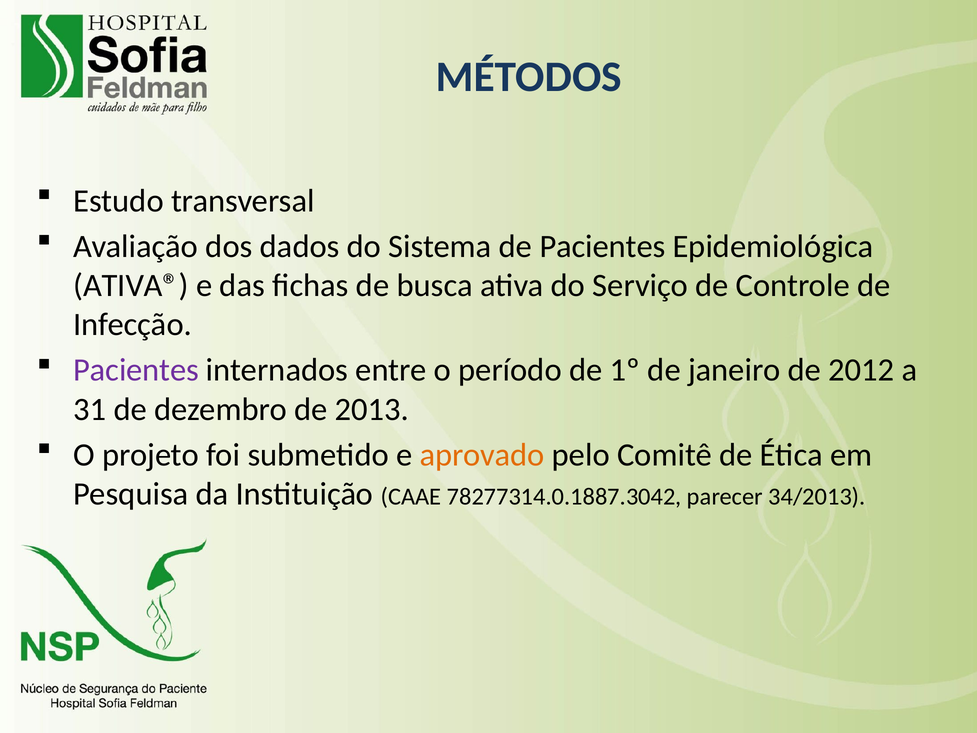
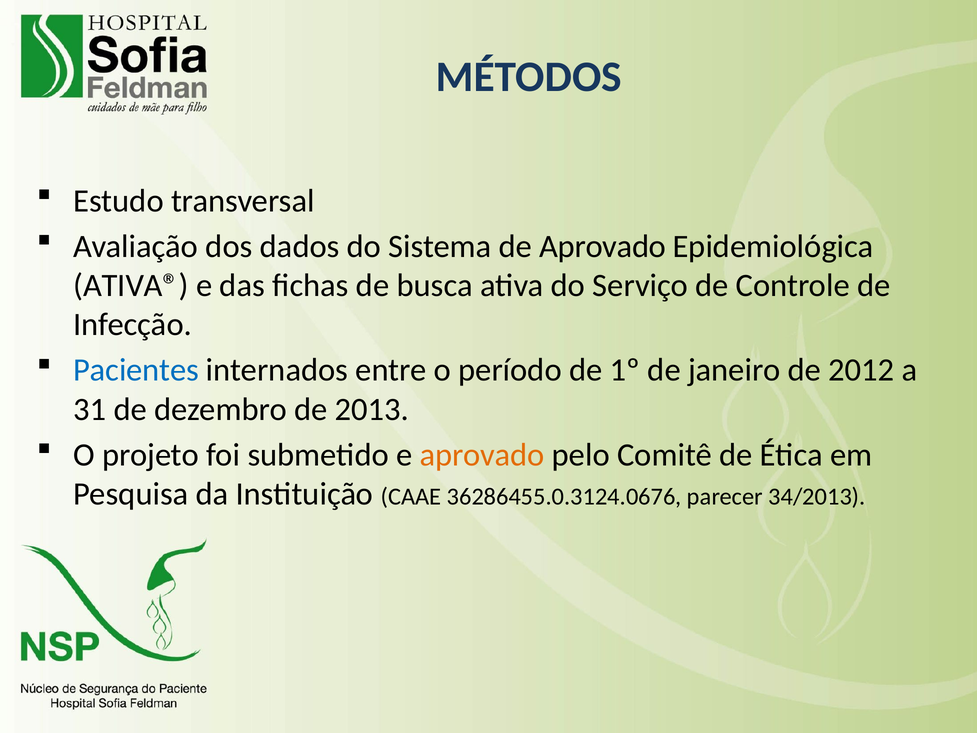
de Pacientes: Pacientes -> Aprovado (603, 246)
Pacientes colour: purple -> blue (136, 370)
78277314.0.1887.3042: 78277314.0.1887.3042 -> 36286455.0.3124.0676 (564, 496)
